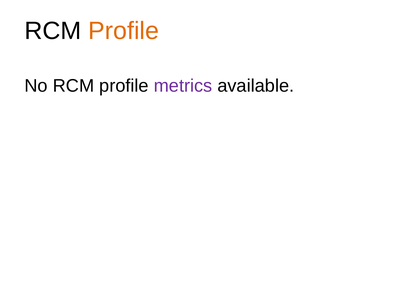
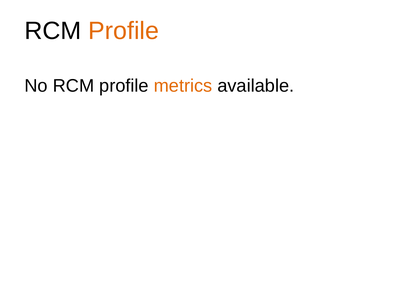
metrics colour: purple -> orange (183, 86)
